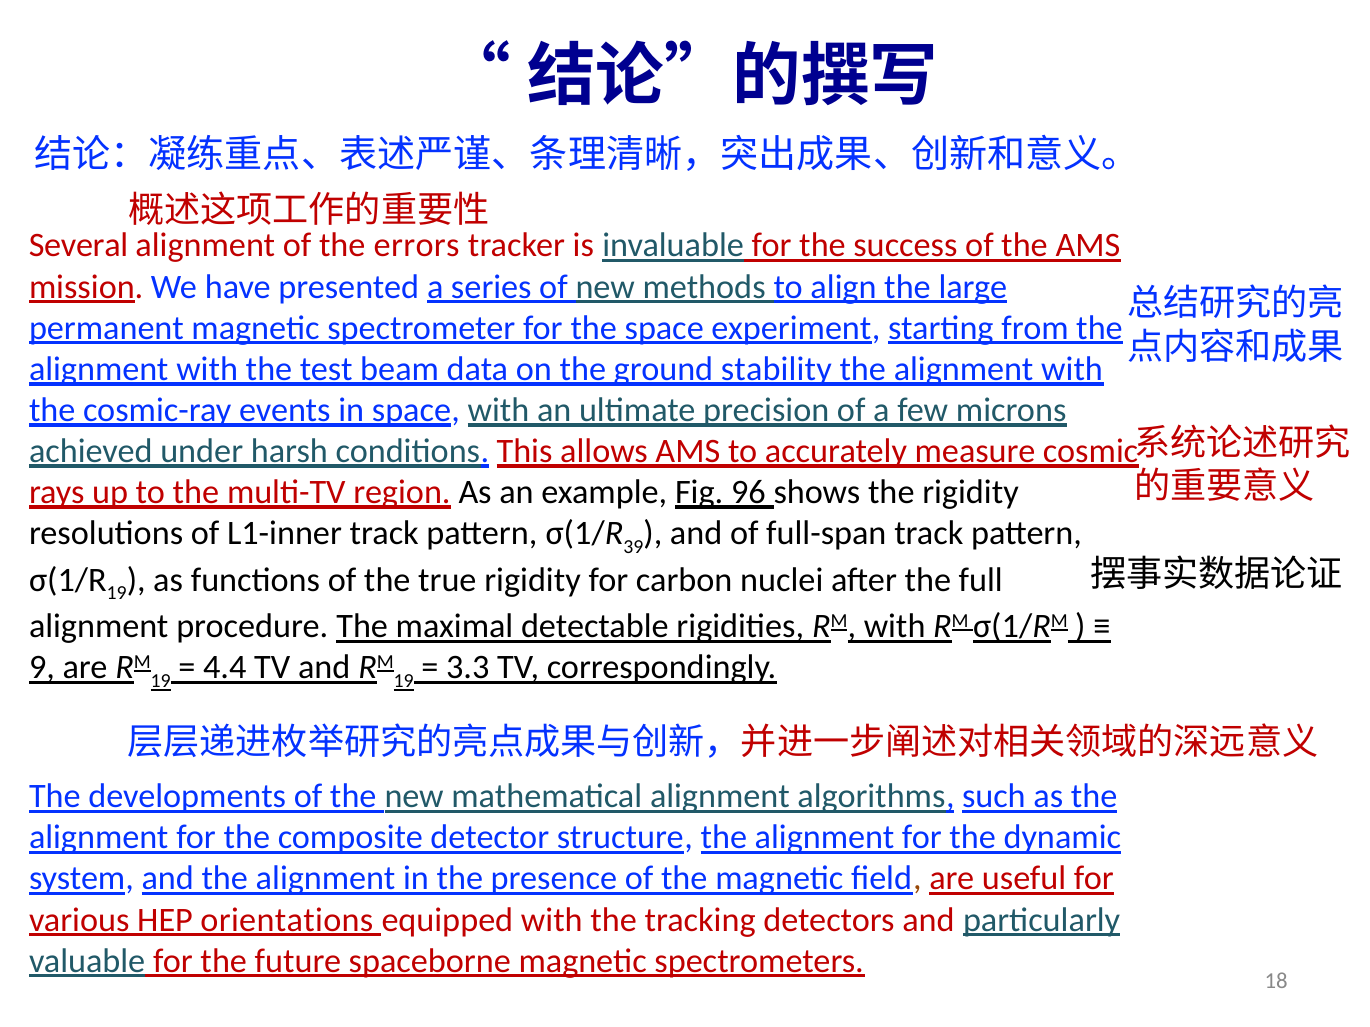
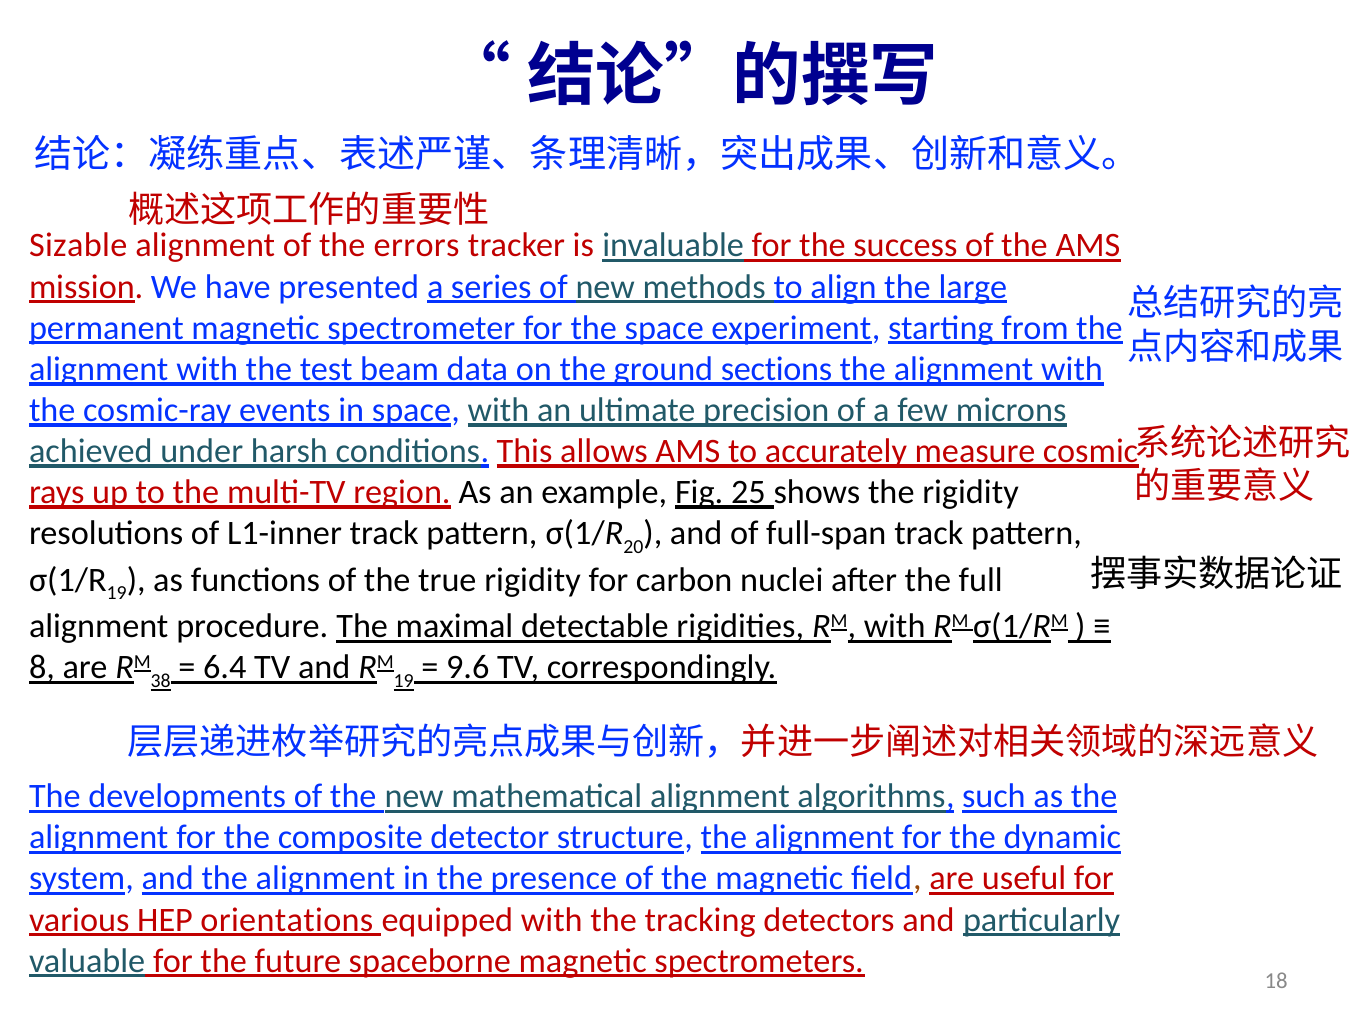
Several: Several -> Sizable (78, 246)
stability: stability -> sections (777, 369)
96: 96 -> 25 (748, 492)
39: 39 -> 20 (633, 547)
9: 9 -> 8 (42, 668)
are RM 19: 19 -> 38 (161, 681)
4.4: 4.4 -> 6.4 (225, 668)
3.3: 3.3 -> 9.6 (468, 668)
